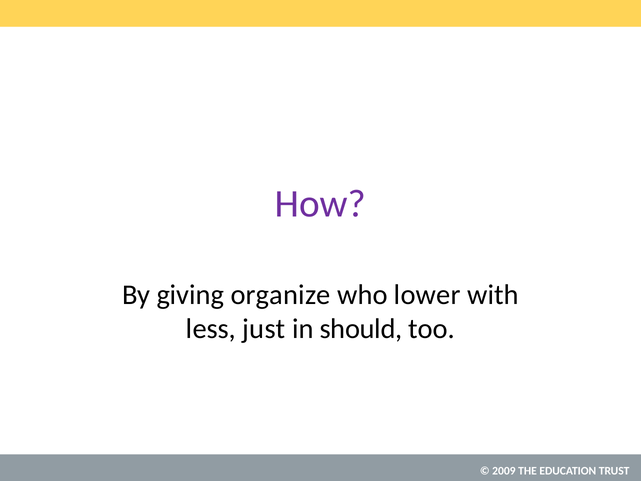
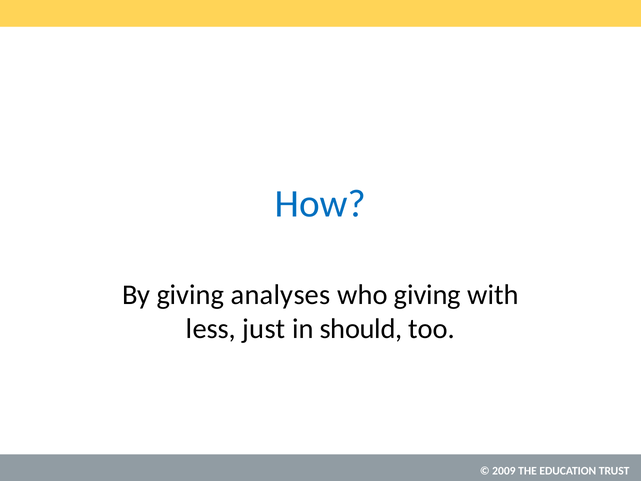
How colour: purple -> blue (320, 204)
organize: organize -> analyses (281, 295)
who lower: lower -> giving (427, 295)
